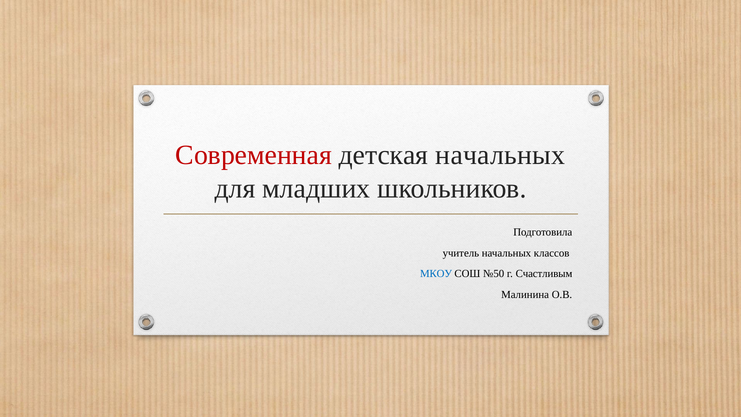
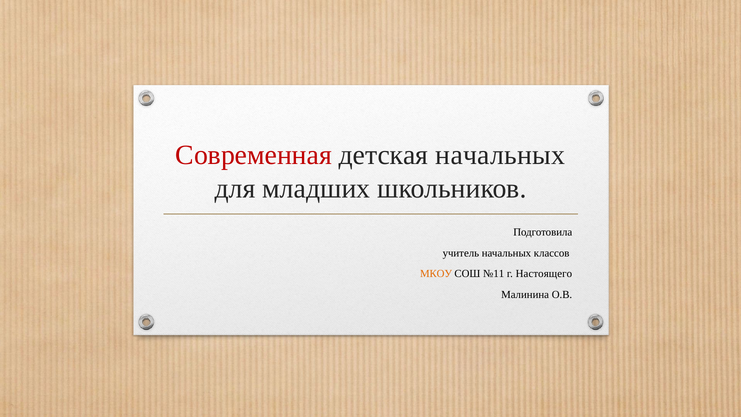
МКОУ colour: blue -> orange (436, 274)
№50: №50 -> №11 (494, 274)
Счастливым: Счастливым -> Настоящего (544, 274)
